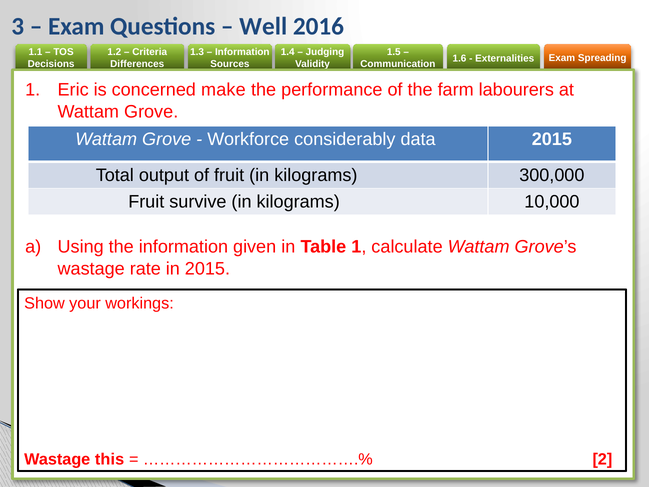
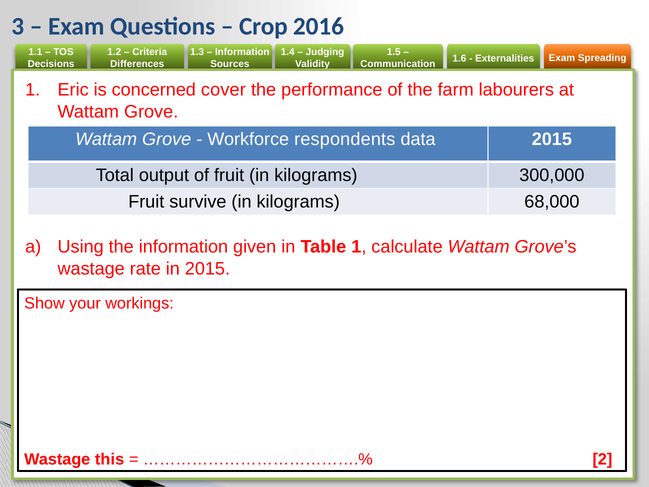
Well: Well -> Crop (263, 26)
make: make -> cover (223, 90)
considerably: considerably -> respondents (345, 139)
10,000: 10,000 -> 68,000 (552, 202)
